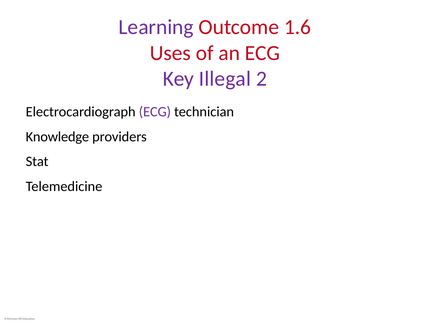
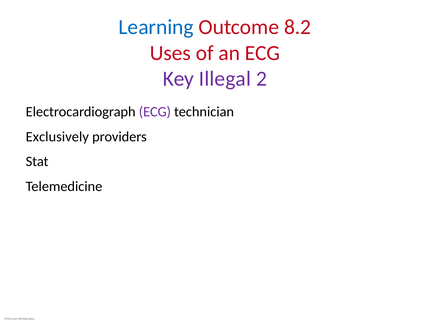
Learning colour: purple -> blue (156, 27)
1.6: 1.6 -> 8.2 (298, 27)
Knowledge: Knowledge -> Exclusively (57, 137)
